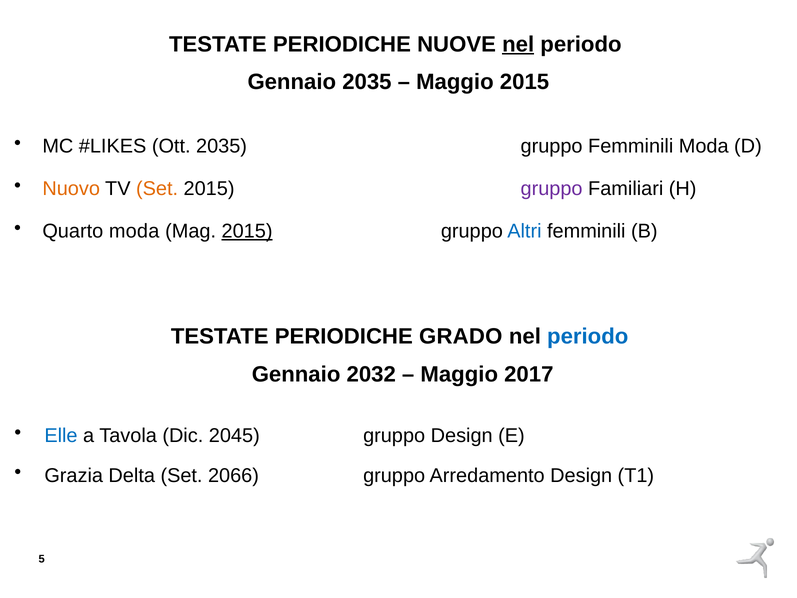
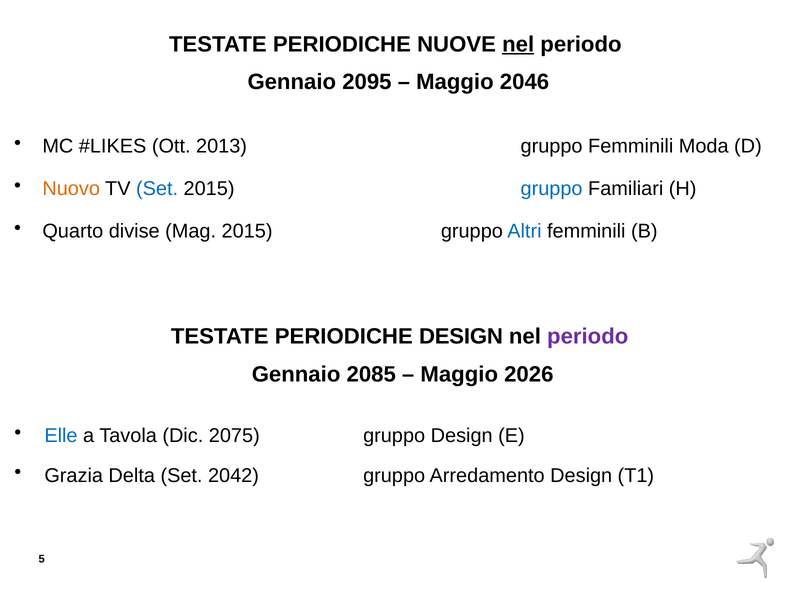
Gennaio 2035: 2035 -> 2095 (367, 82)
Maggio 2015: 2015 -> 2046 (525, 82)
Ott 2035: 2035 -> 2013 (222, 146)
Set colour: orange -> blue (157, 189)
gruppo colour: purple -> blue (552, 189)
Quarto moda: moda -> divise (134, 231)
2015 underline: present -> none (247, 231)
PERIODICHE GRADO: GRADO -> DESIGN (461, 336)
periodo colour: blue -> purple (588, 336)
2032: 2032 -> 2085 (371, 374)
2017: 2017 -> 2026 (529, 374)
2045: 2045 -> 2075 (234, 436)
2066: 2066 -> 2042 (233, 475)
